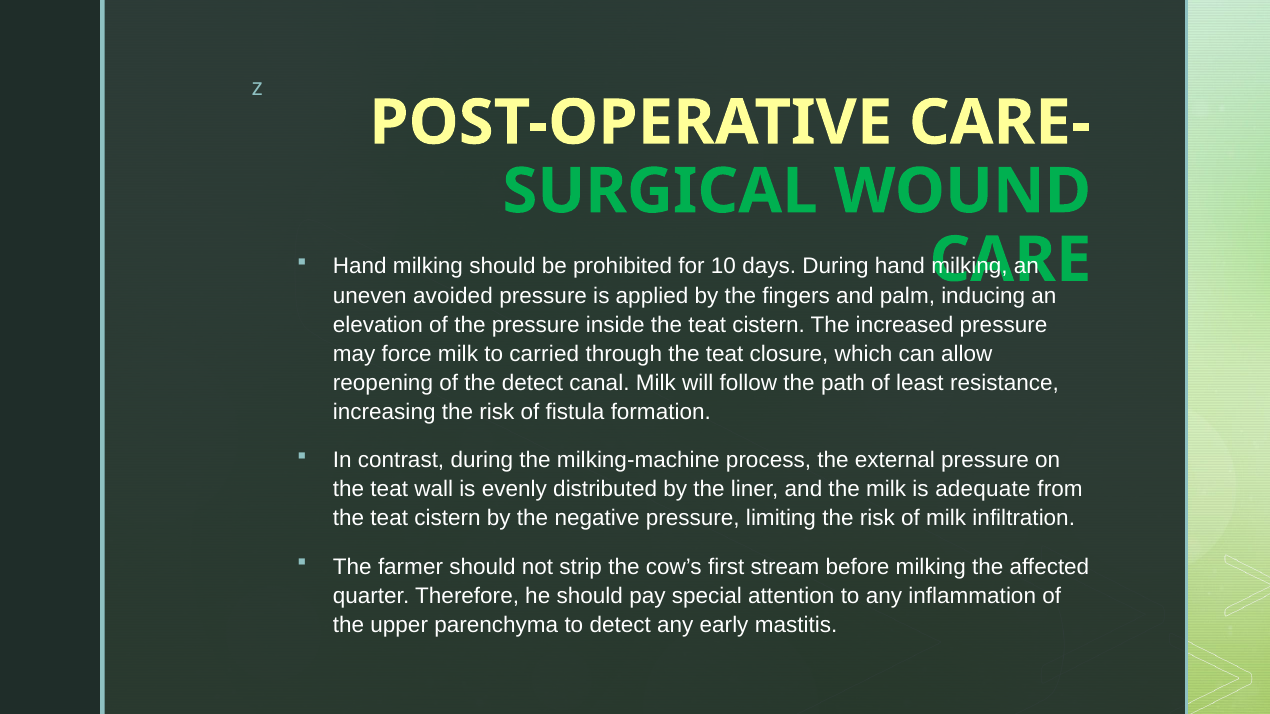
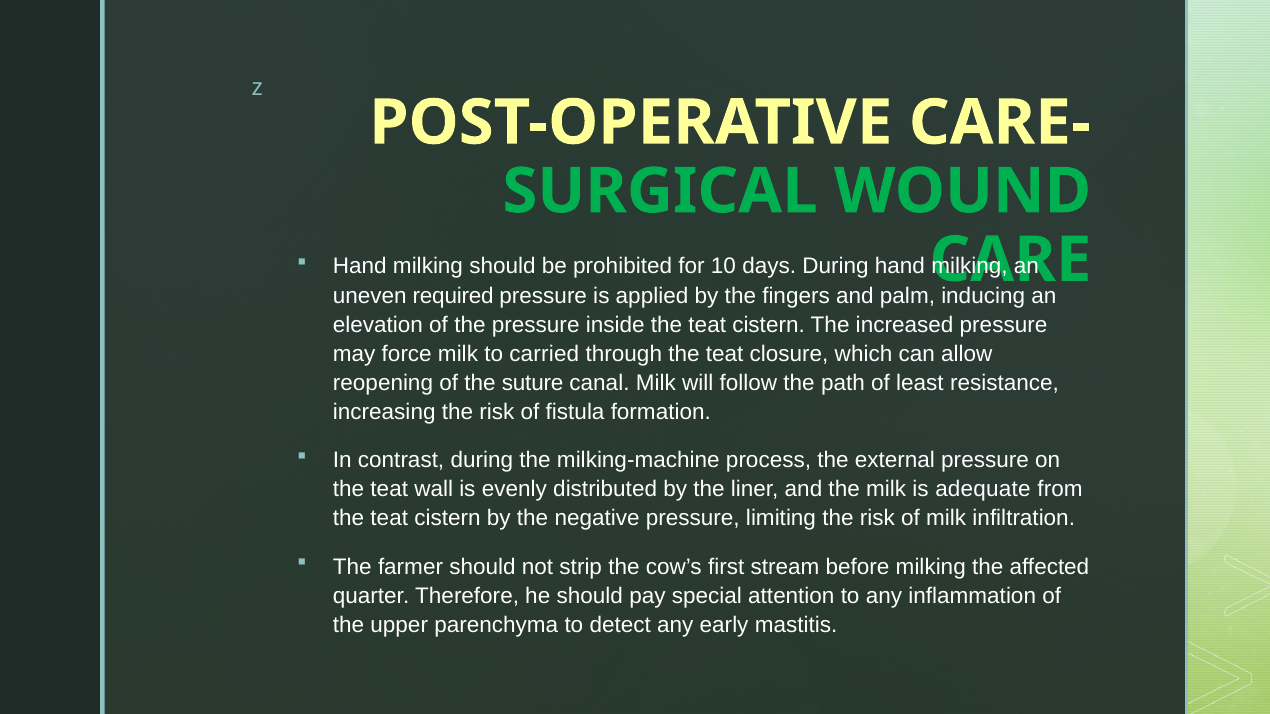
avoided: avoided -> required (453, 296)
the detect: detect -> suture (533, 383)
